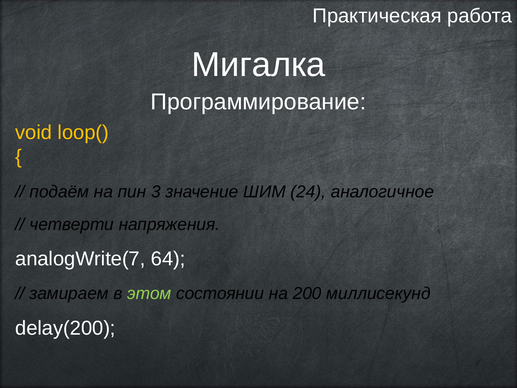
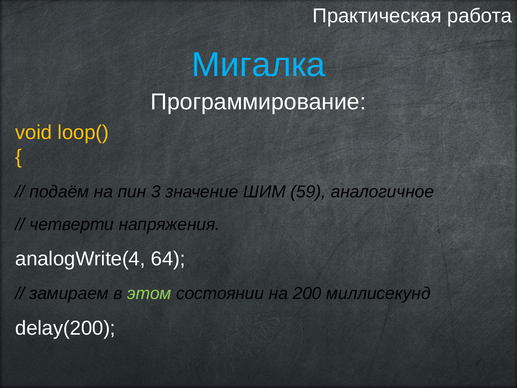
Мигалка colour: white -> light blue (258, 65)
24: 24 -> 59 (308, 192)
analogWrite(7: analogWrite(7 -> analogWrite(4 (80, 259)
